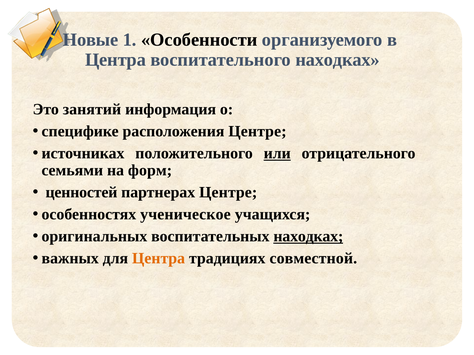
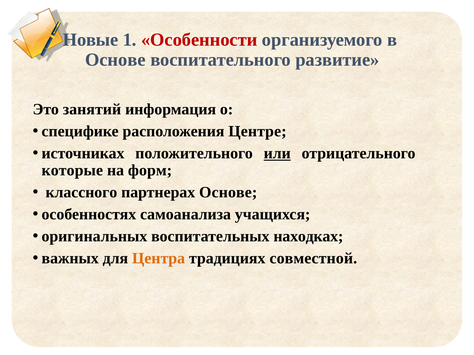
Особенности colour: black -> red (199, 40)
Центра: Центра -> Основе (115, 60)
воспитательного находках: находках -> развитие (337, 60)
семьями: семьями -> которые (72, 171)
ценностей: ценностей -> классного (81, 193)
партнерах Центре: Центре -> Основе (228, 193)
ученическое: ученическое -> самоанализа (186, 215)
находках underline: present -> none (308, 237)
